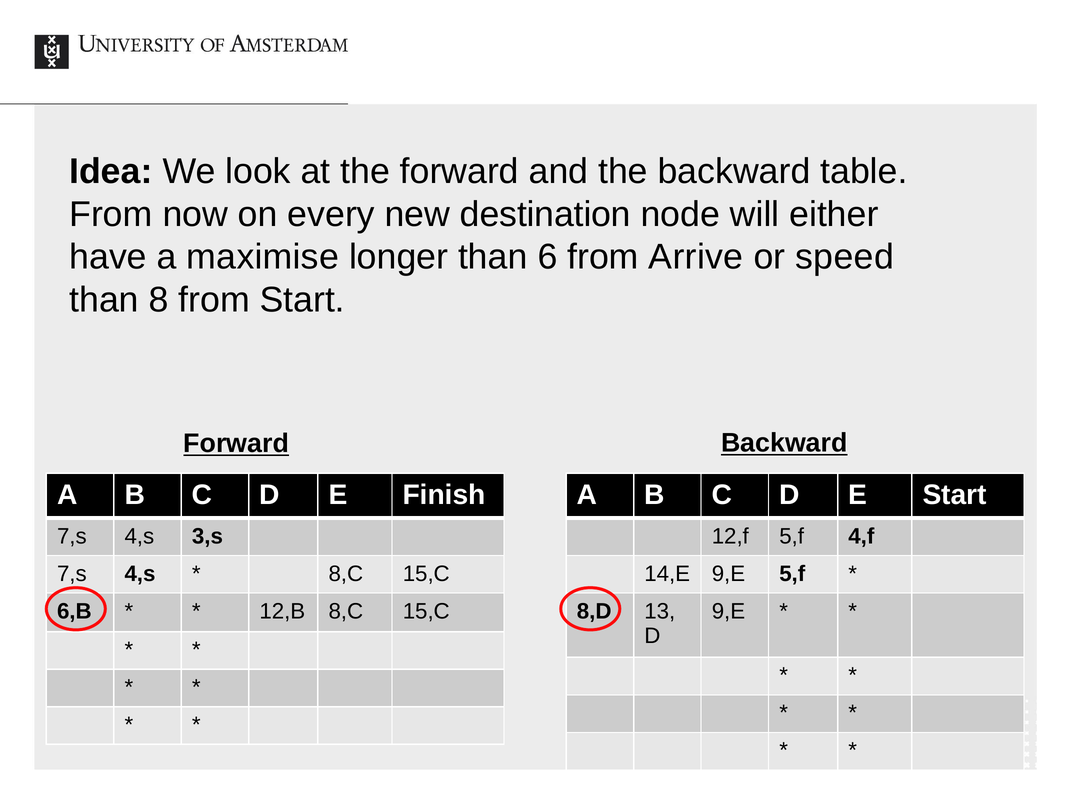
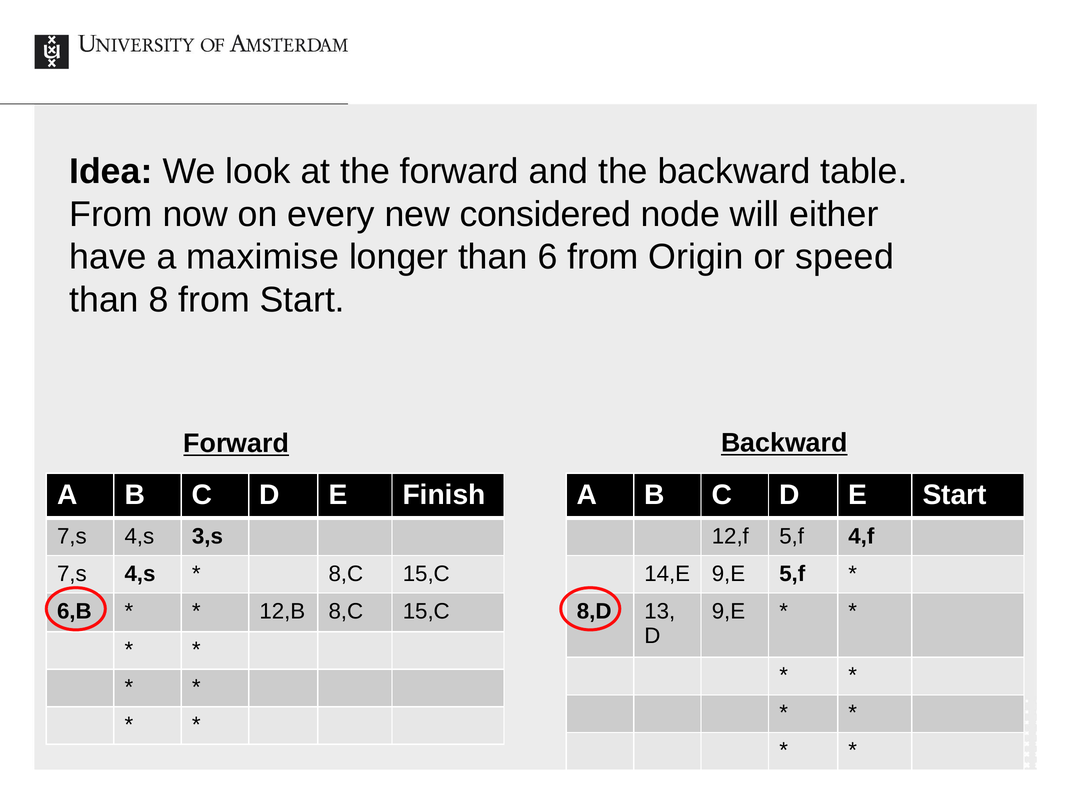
destination: destination -> considered (546, 214)
Arrive: Arrive -> Origin (696, 257)
